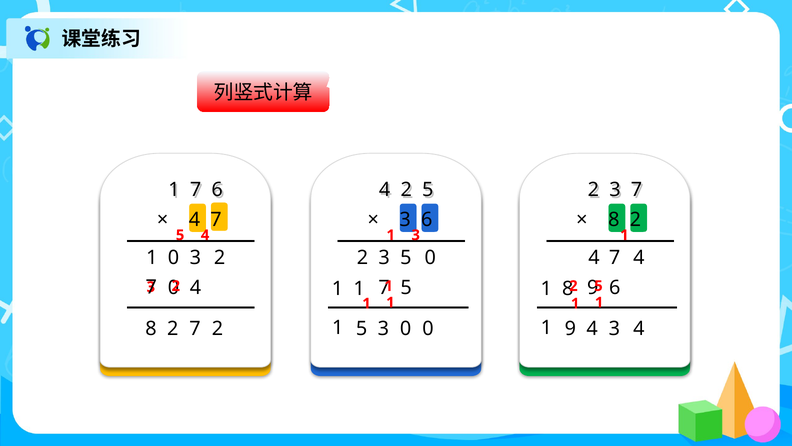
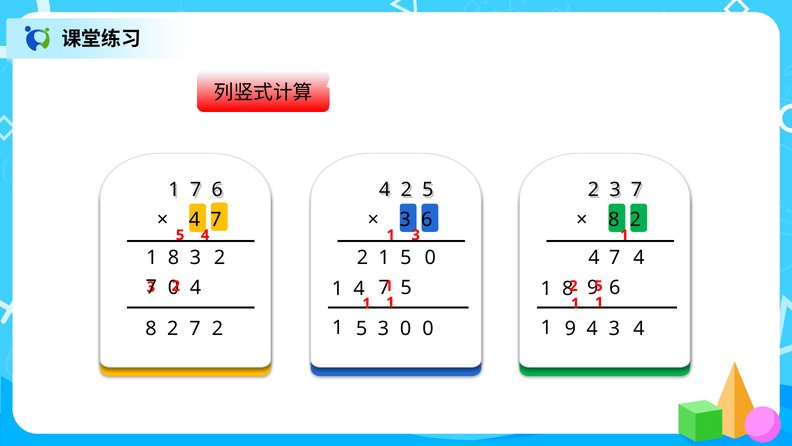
0: 0 -> 8 (173, 257)
3: 3 -> 1 (384, 257)
1: 1 -> 4 (359, 288)
